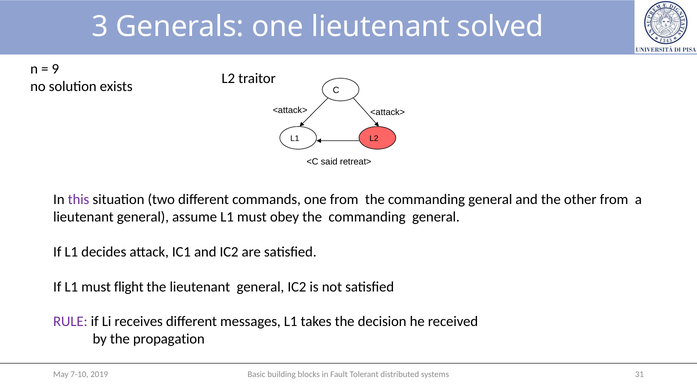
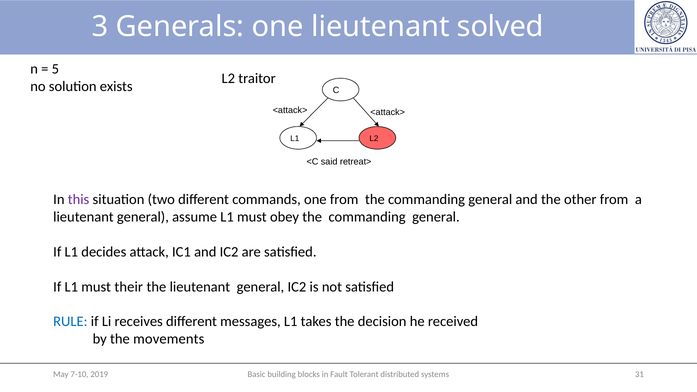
9: 9 -> 5 (55, 69)
flight: flight -> their (129, 287)
RULE colour: purple -> blue (70, 322)
propagation: propagation -> movements (169, 339)
